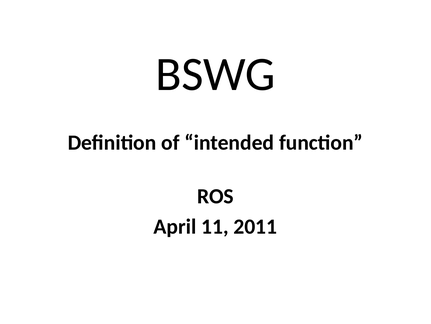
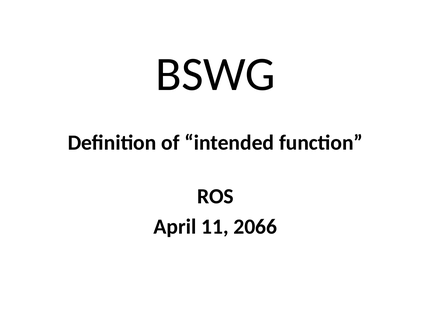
2011: 2011 -> 2066 (255, 226)
